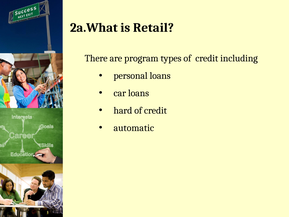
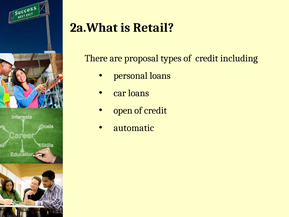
program: program -> proposal (141, 58)
hard: hard -> open (123, 110)
